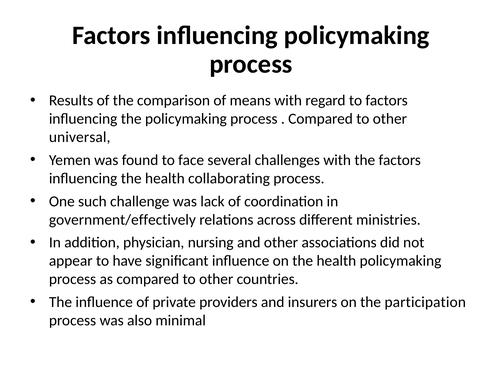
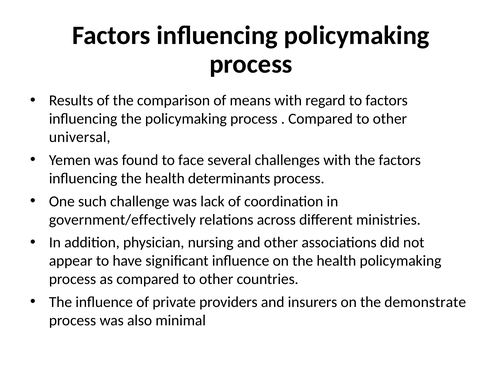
collaborating: collaborating -> determinants (229, 179)
participation: participation -> demonstrate (425, 303)
